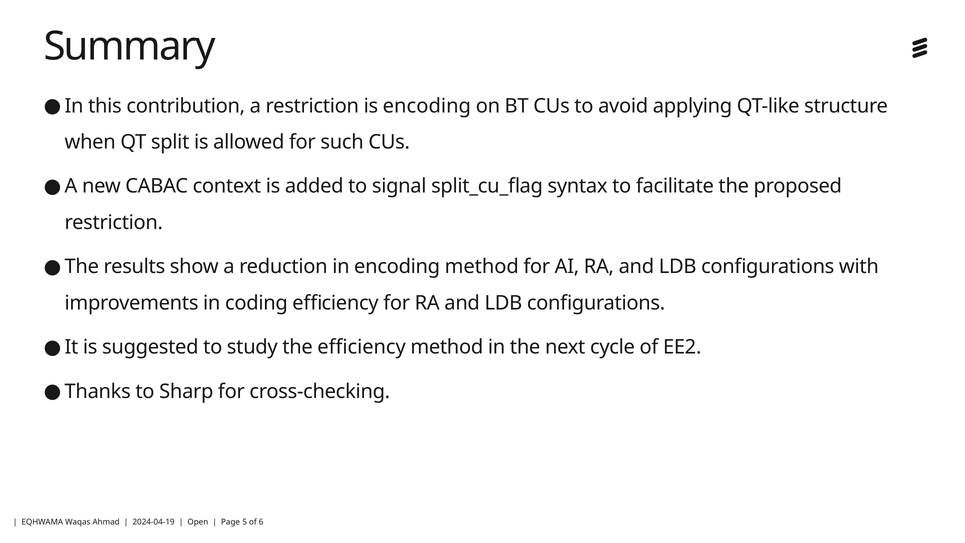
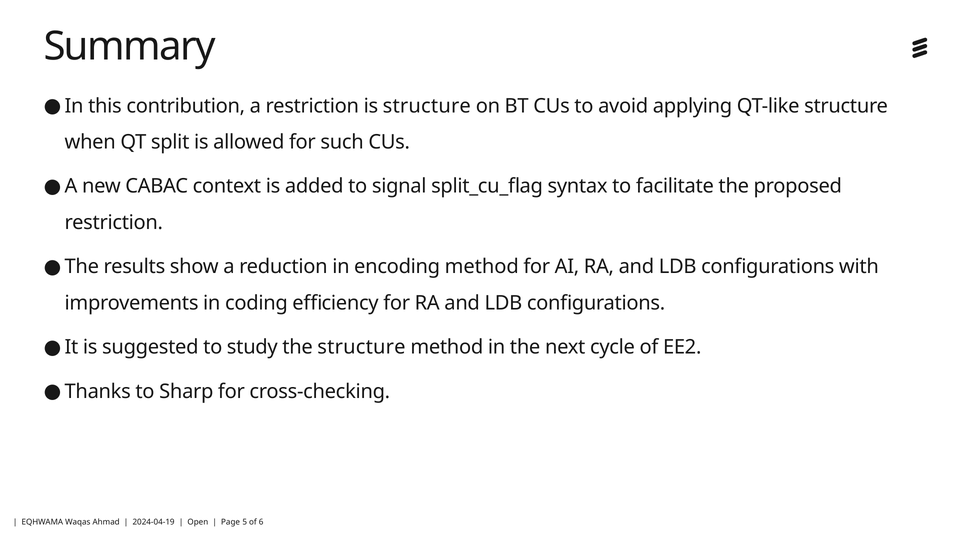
is encoding: encoding -> structure (427, 106)
the efficiency: efficiency -> structure (361, 347)
